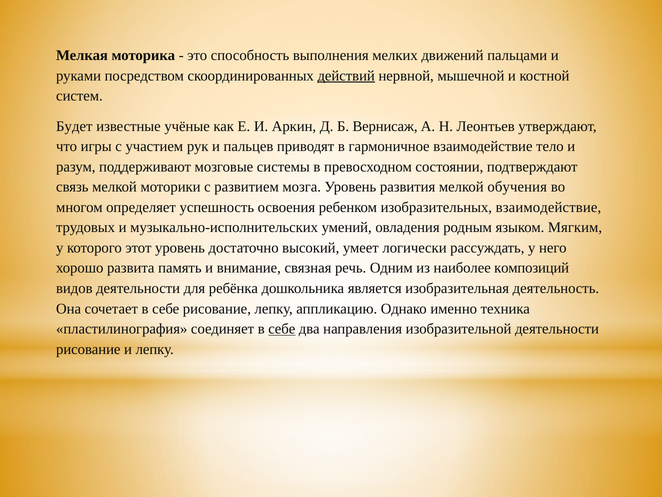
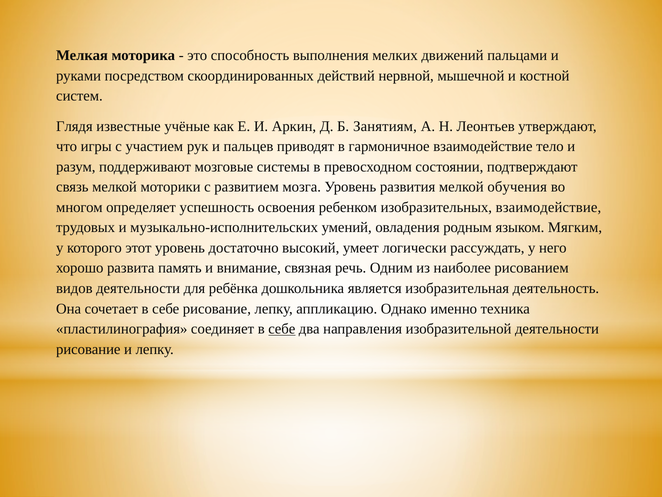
действий underline: present -> none (346, 76)
Будет: Будет -> Глядя (74, 126)
Вернисаж: Вернисаж -> Занятиям (385, 126)
композиций: композиций -> рисованием (532, 268)
